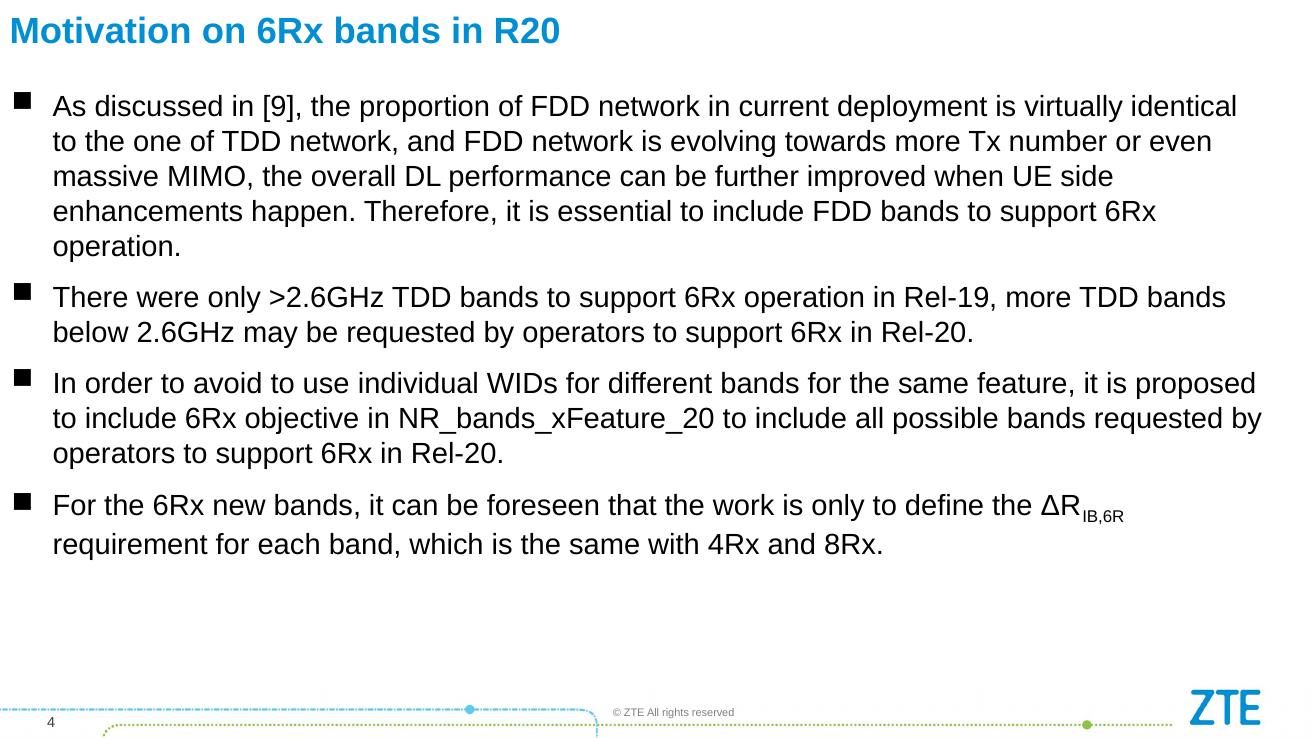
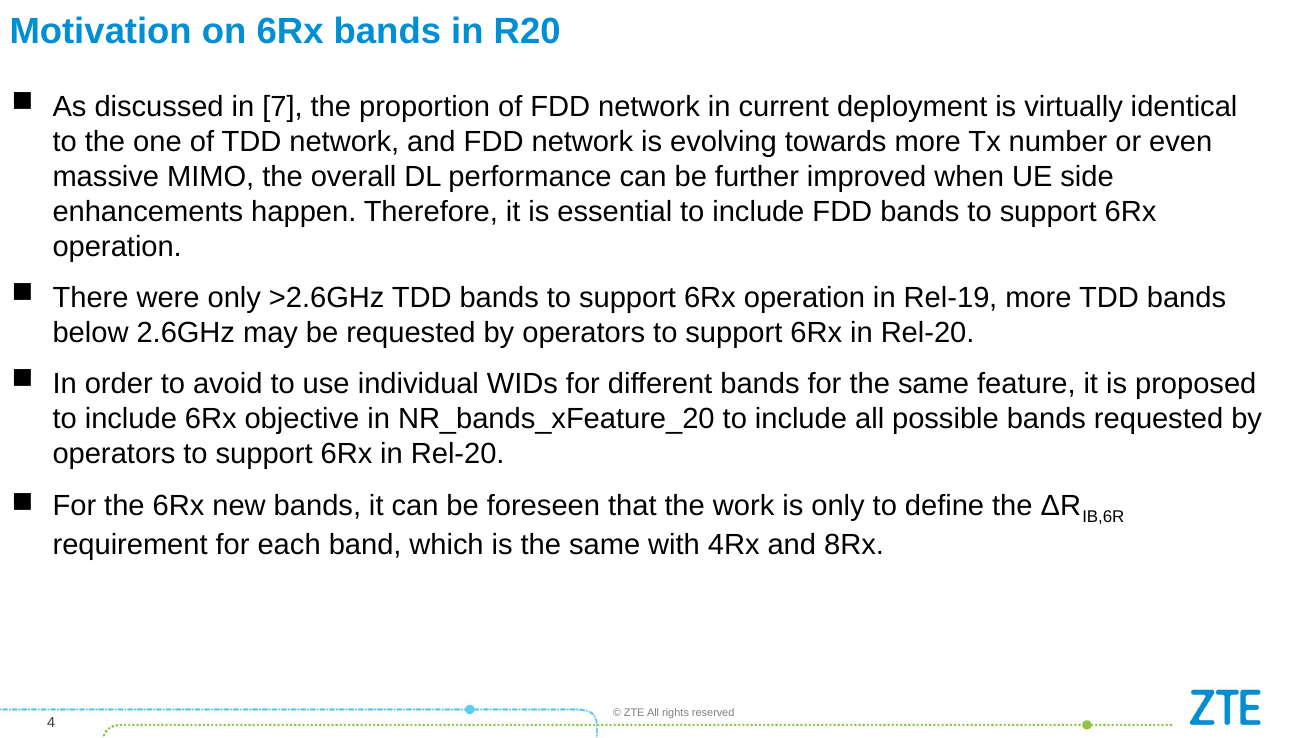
9: 9 -> 7 (283, 107)
